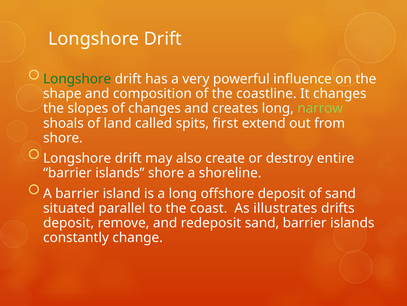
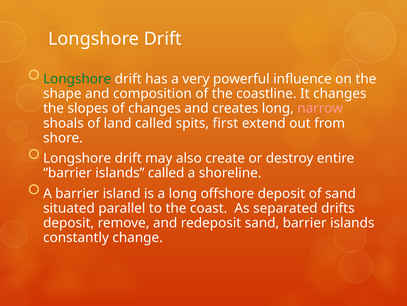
narrow colour: light green -> pink (320, 108)
islands shore: shore -> called (166, 173)
illustrates: illustrates -> separated (285, 208)
